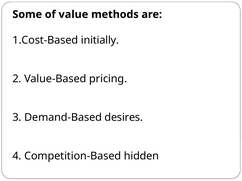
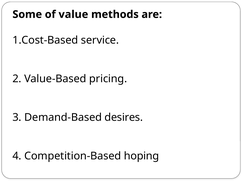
initially: initially -> service (100, 40)
hidden: hidden -> hoping (141, 156)
